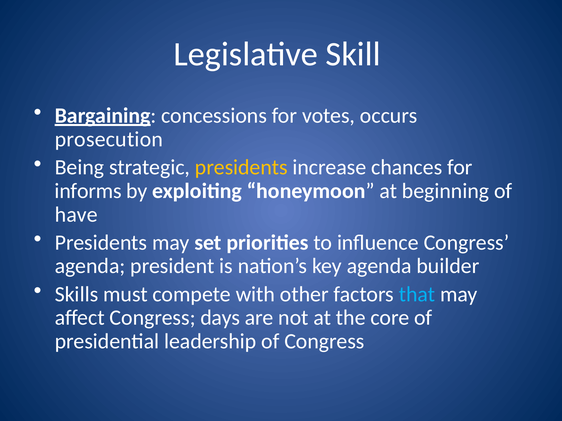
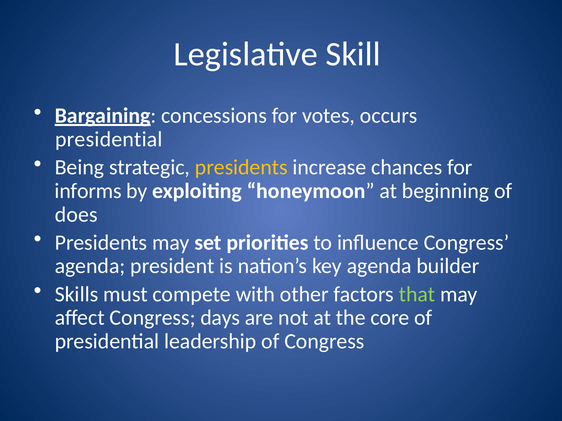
prosecution: prosecution -> presidential (109, 139)
have: have -> does (76, 215)
that colour: light blue -> light green (417, 295)
